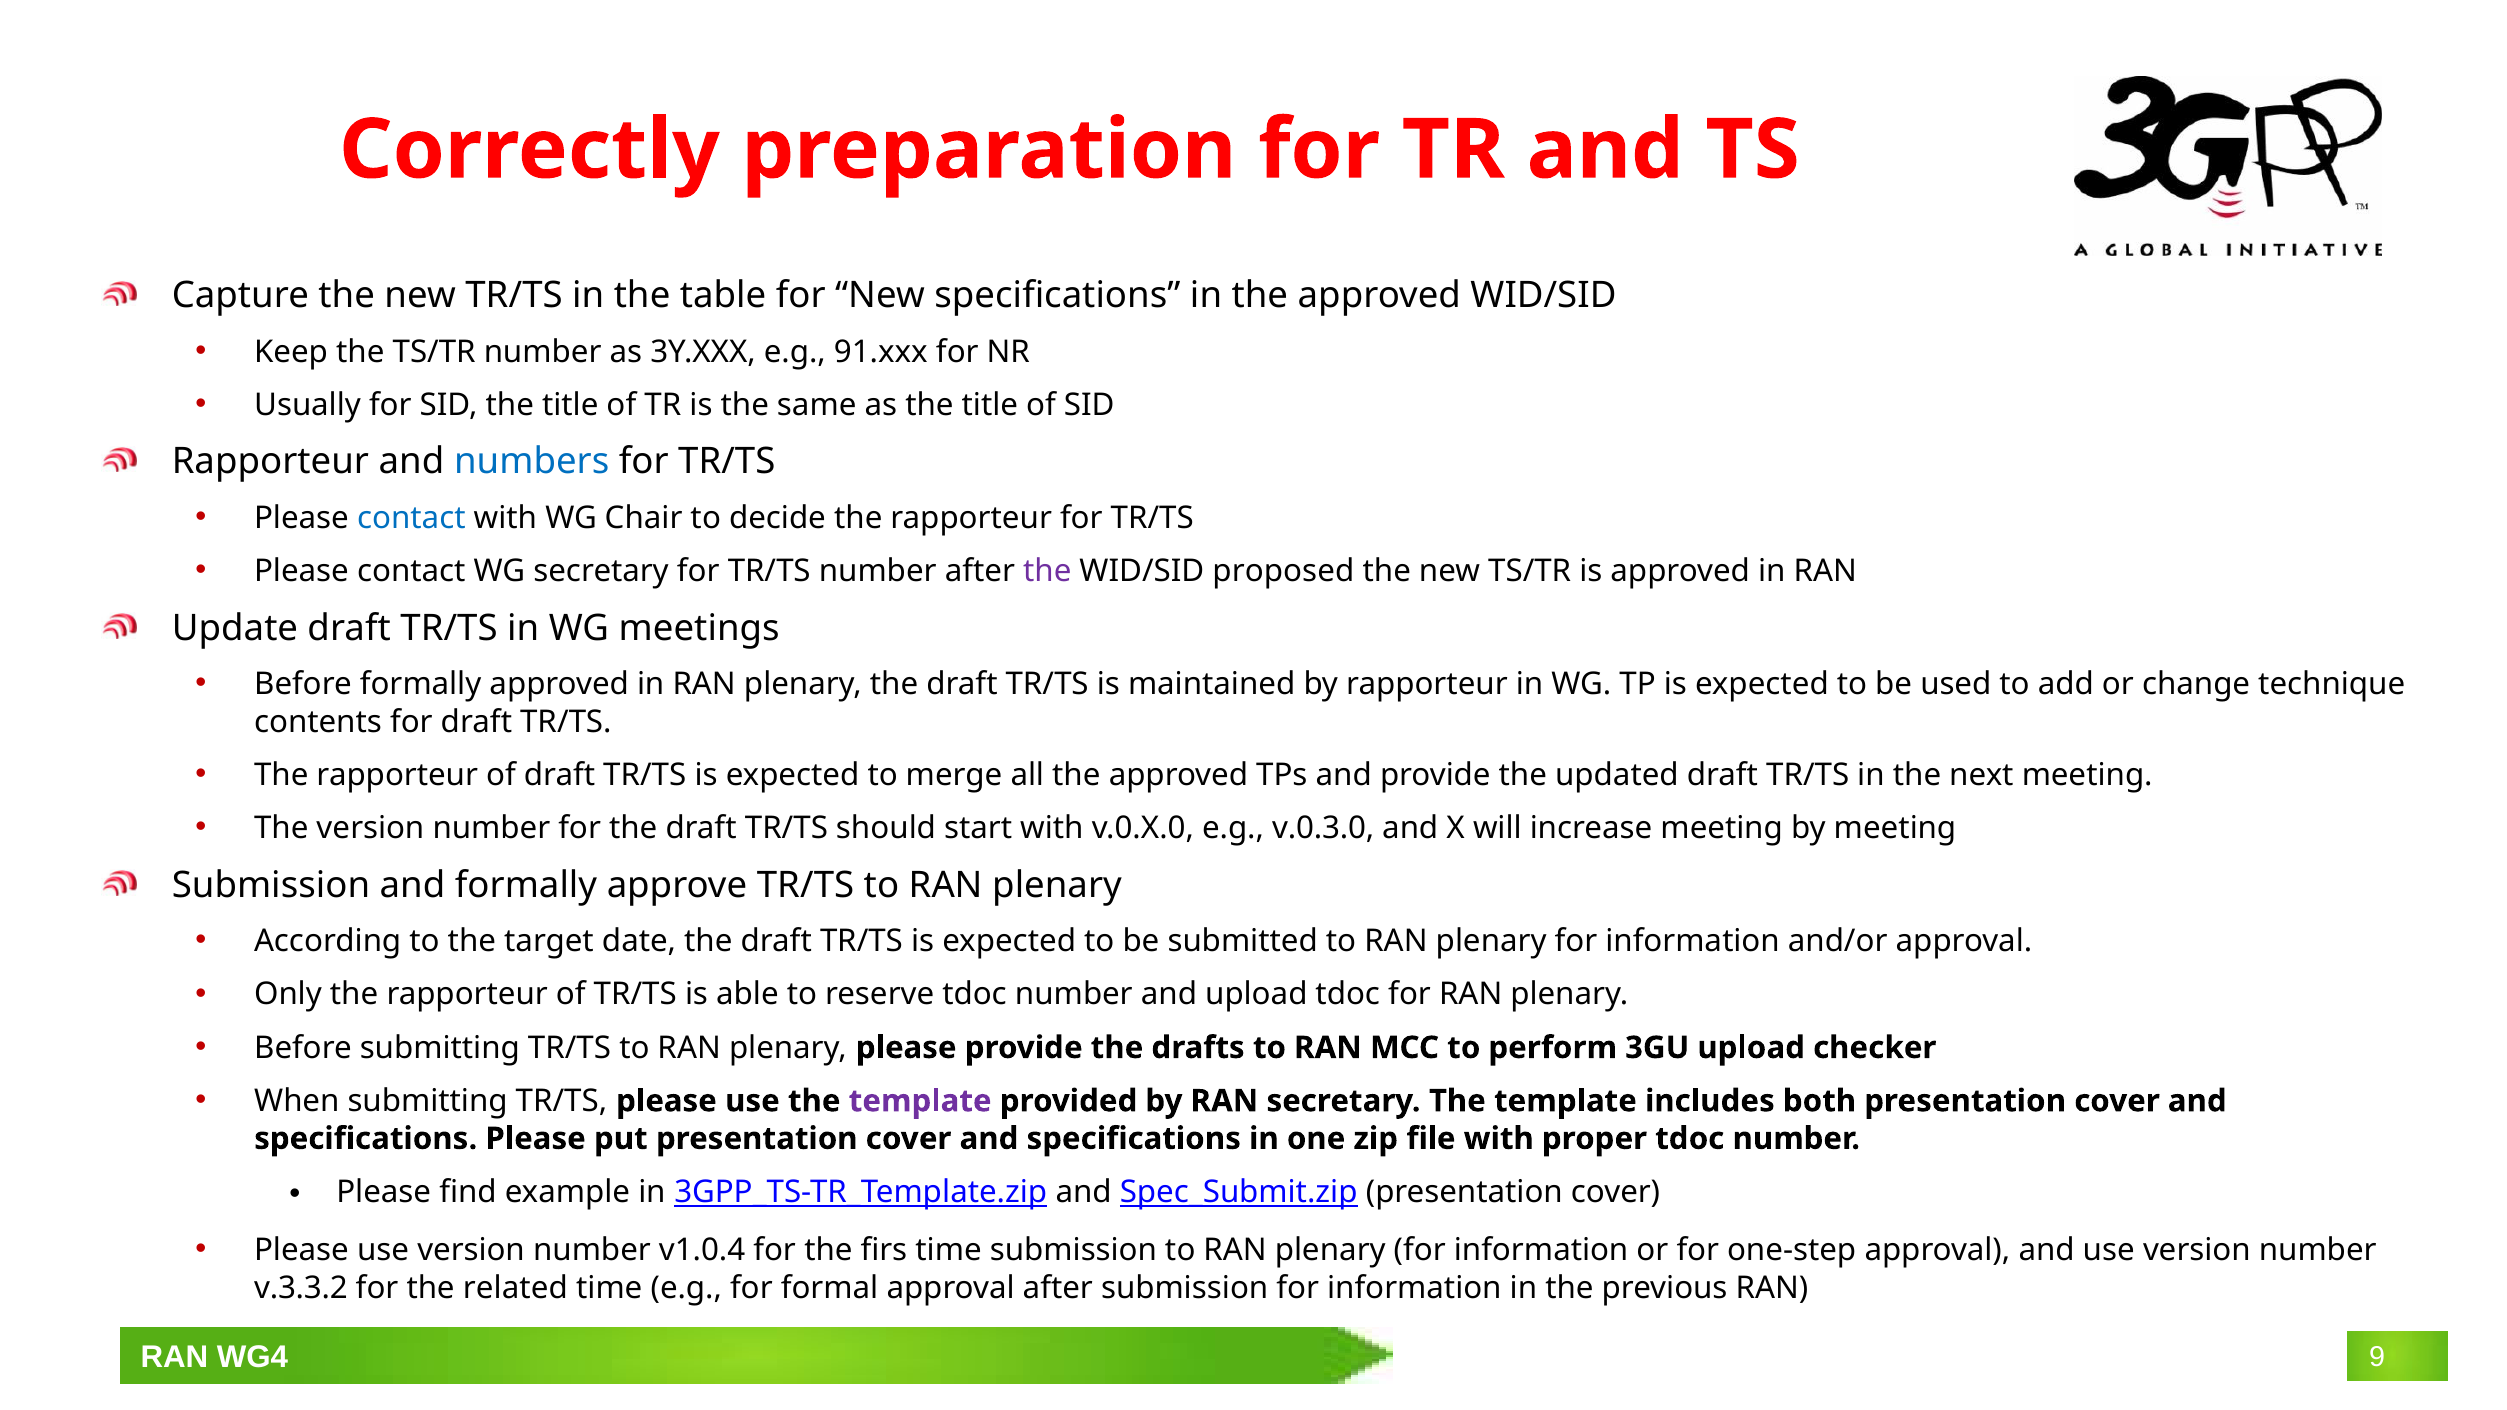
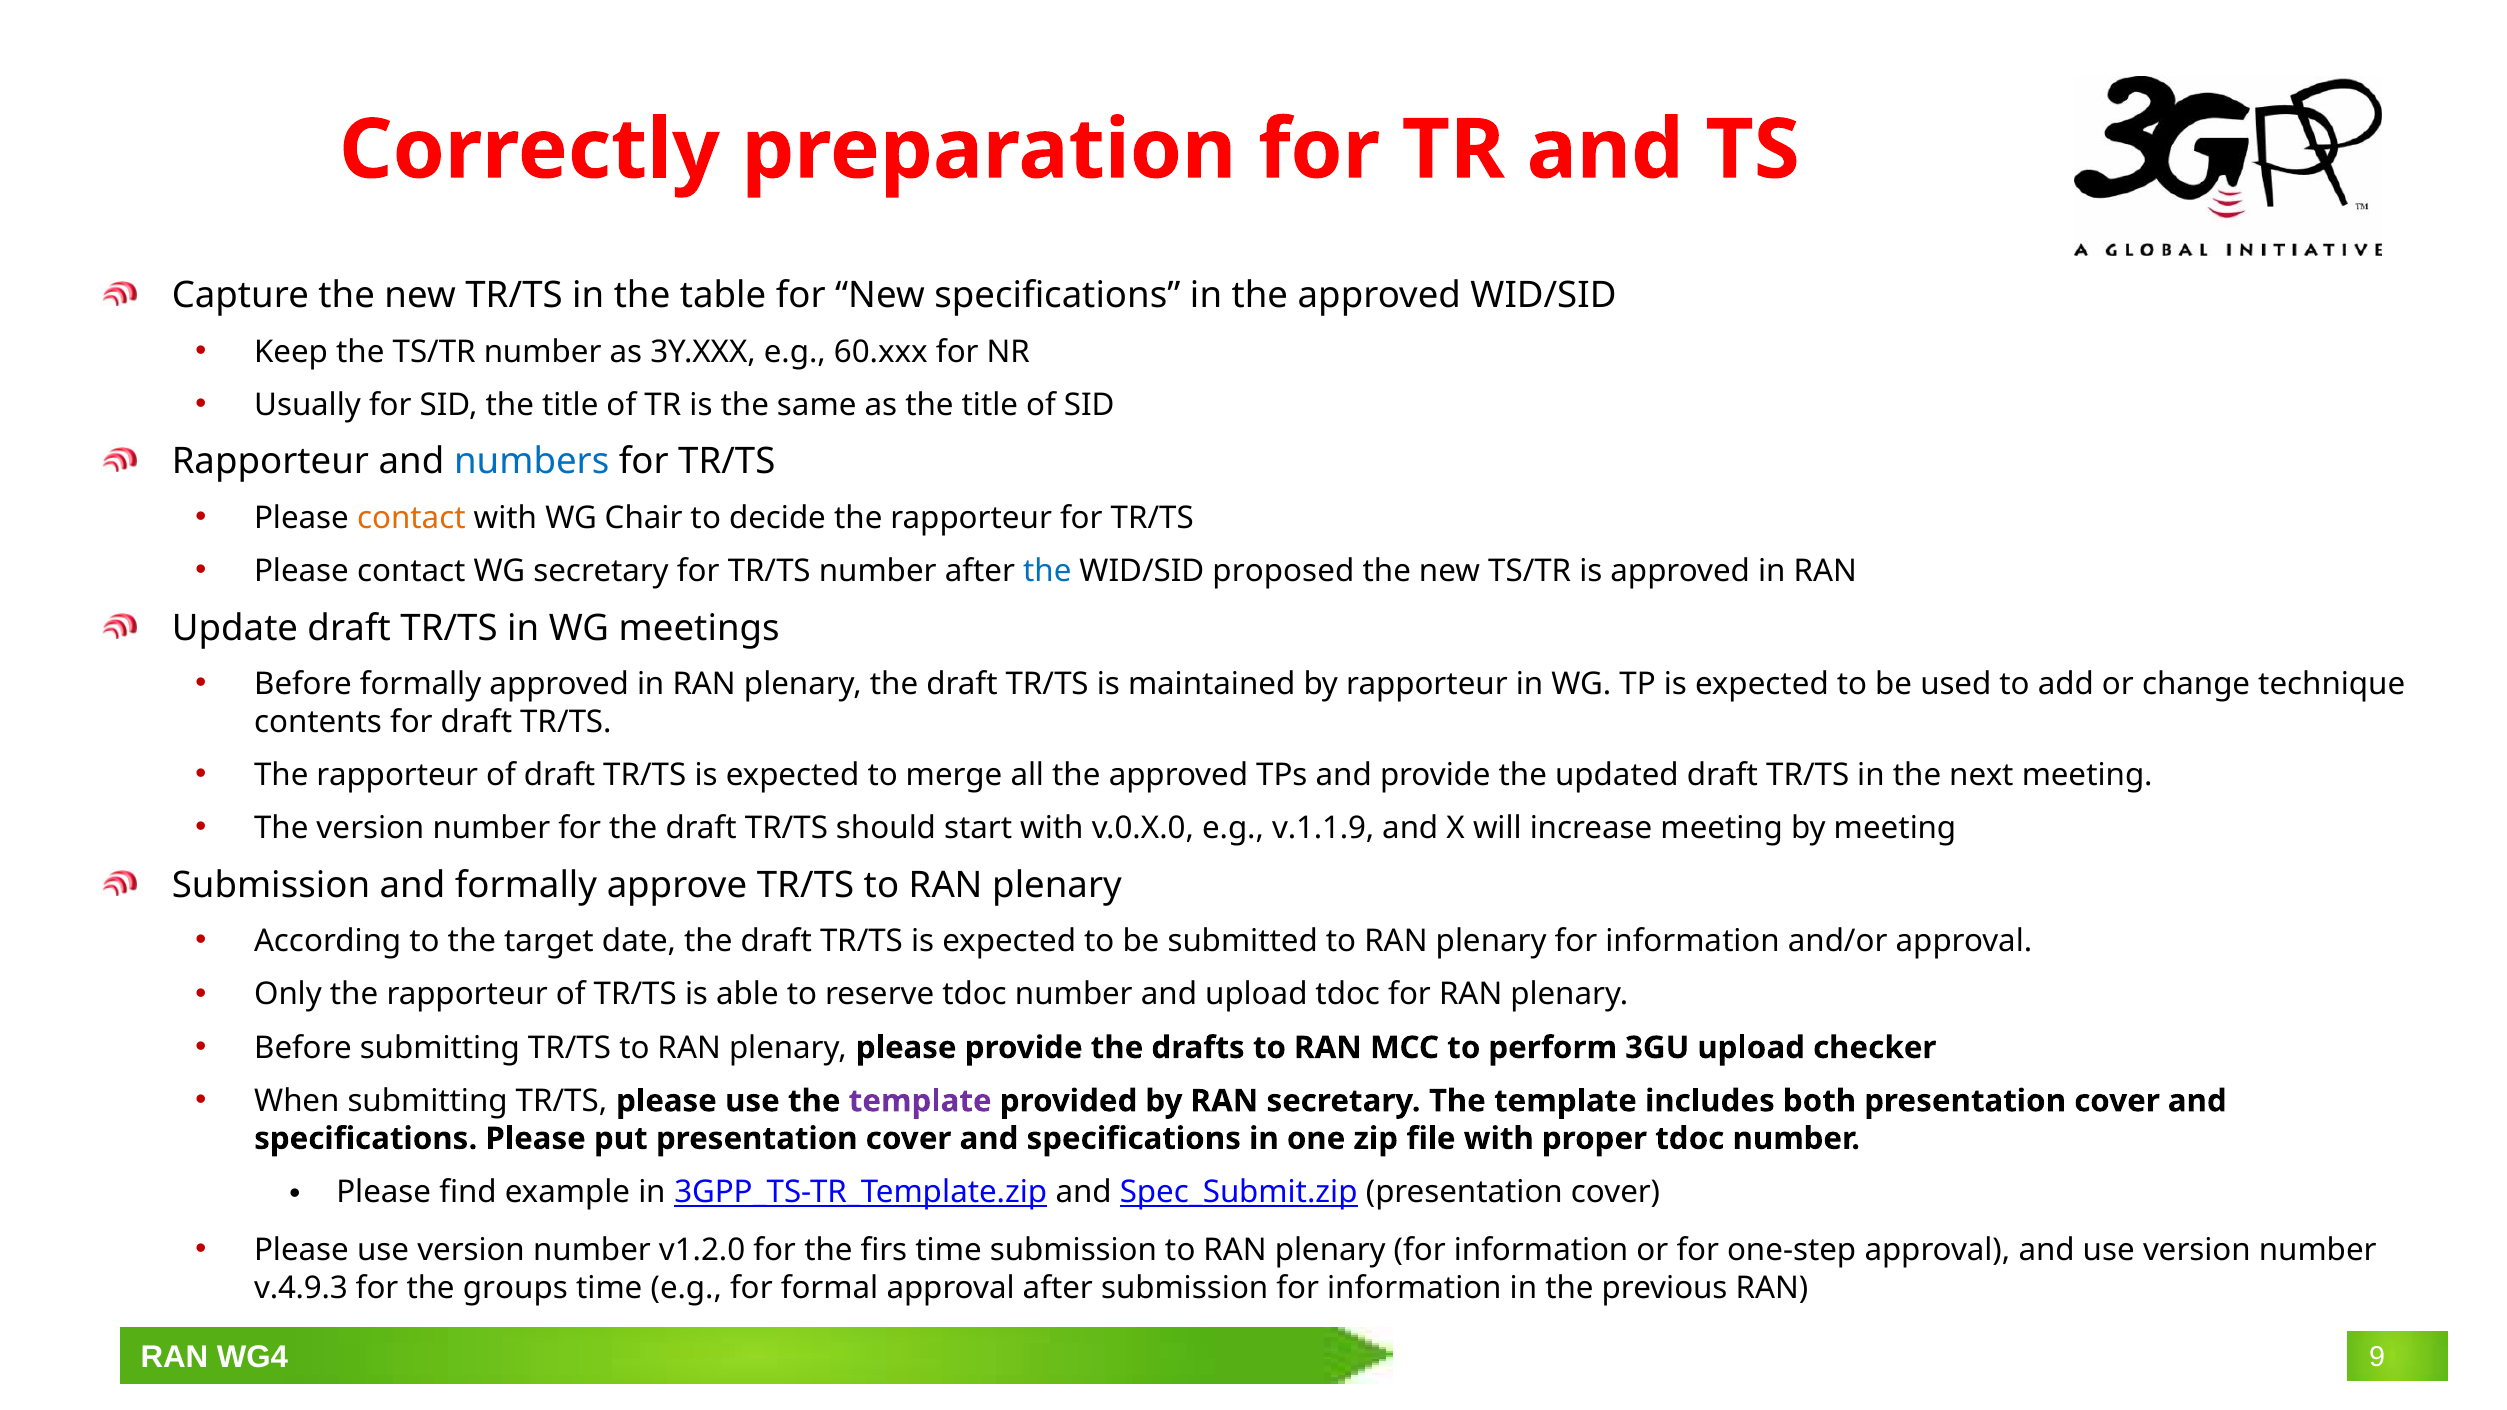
91.xxx: 91.xxx -> 60.xxx (881, 352)
contact colour: blue -> orange (411, 518)
the colour: purple -> blue (1047, 571)
v.0.3.0: v.0.3.0 -> v.1.1.9 (1323, 828)
v1.0.4: v1.0.4 -> v1.2.0 (702, 1250)
v.3.3.2: v.3.3.2 -> v.4.9.3 (301, 1288)
related: related -> groups (515, 1288)
